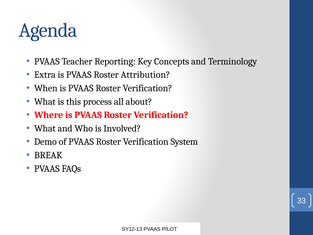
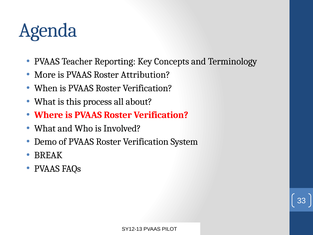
Extra: Extra -> More (45, 75)
